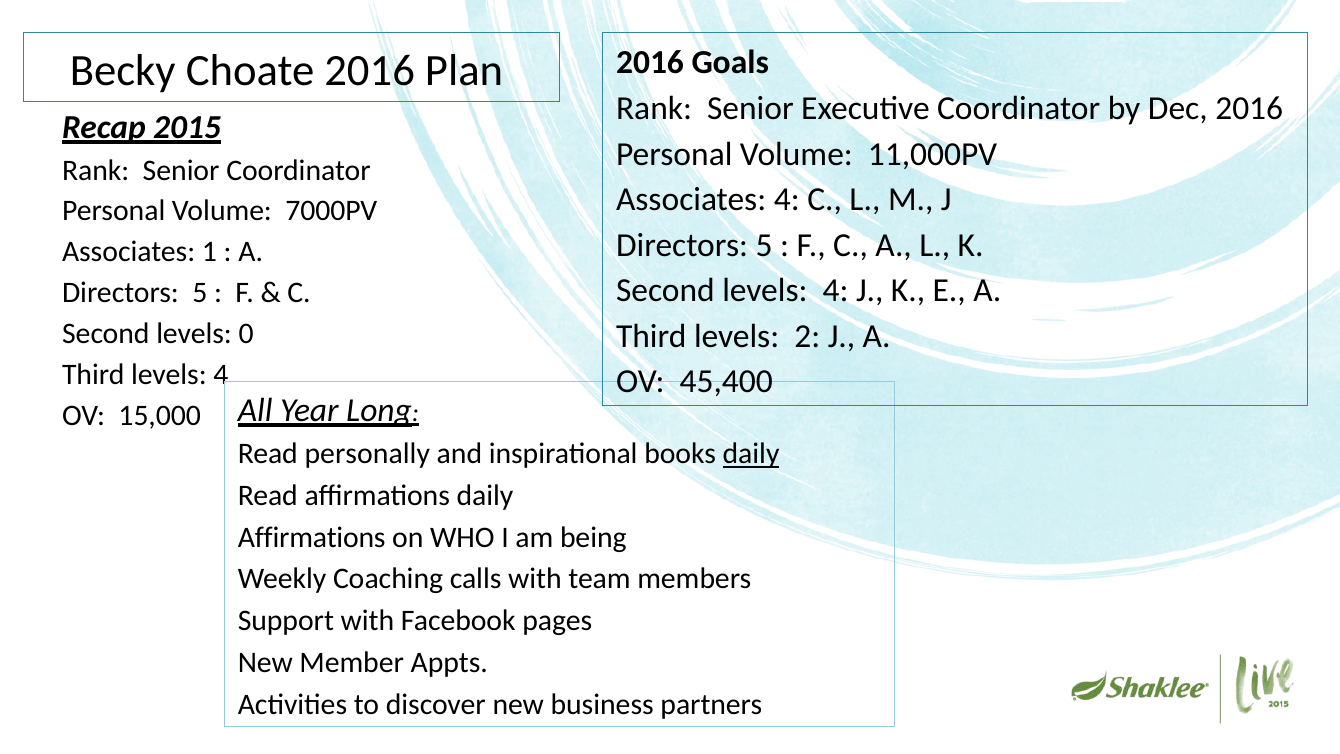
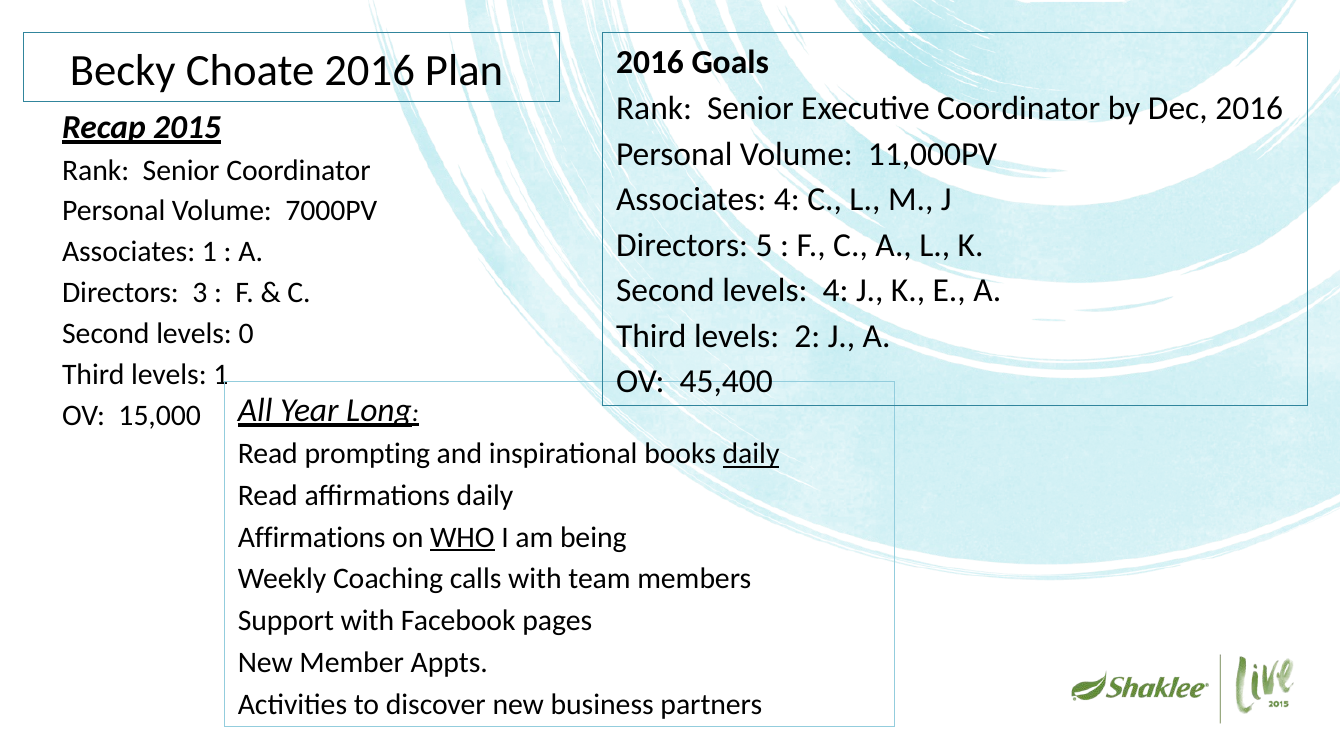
5: 5 -> 3 (200, 293)
Third levels 4: 4 -> 1 (221, 375)
personally: personally -> prompting (367, 454)
WHO underline: none -> present (462, 537)
